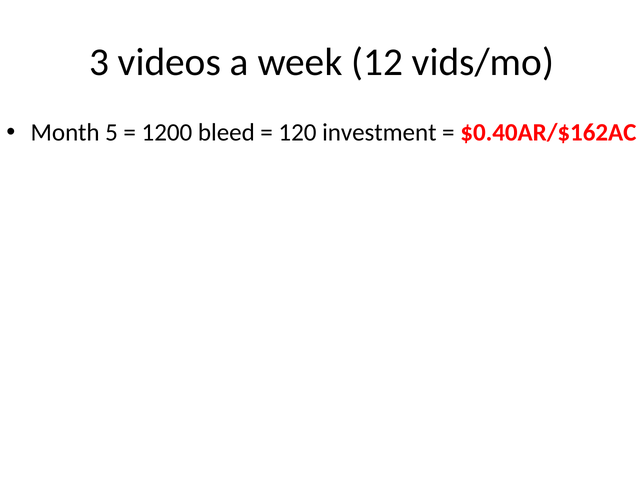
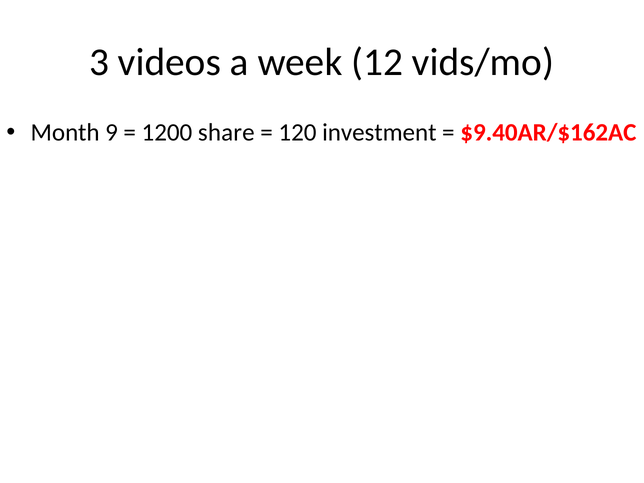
5: 5 -> 9 (111, 133)
bleed: bleed -> share (226, 133)
$0.40AR/$162AC: $0.40AR/$162AC -> $9.40AR/$162AC (548, 133)
